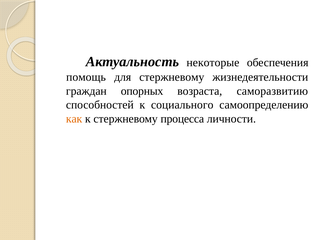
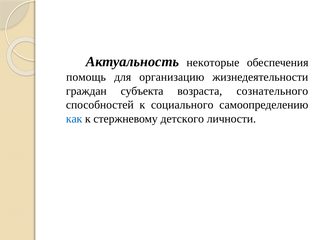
для стержневому: стержневому -> организацию (172, 77)
опорных: опорных -> субъекта (142, 91)
саморазвитию: саморазвитию -> сознательного (272, 91)
как colour: orange -> blue (74, 118)
процесса: процесса -> детского (182, 118)
